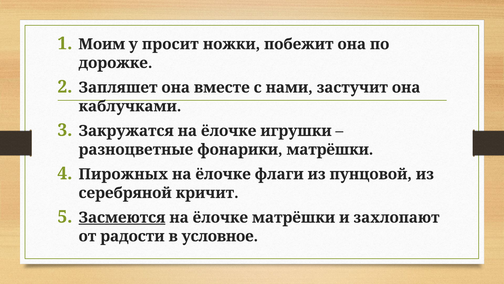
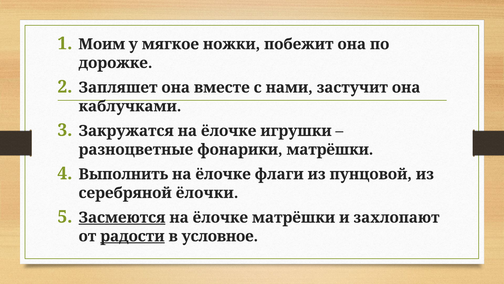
просит: просит -> мягкое (170, 44)
Пирожных: Пирожных -> Выполнить (123, 174)
кричит: кричит -> ёлочки (207, 193)
радости underline: none -> present (132, 236)
